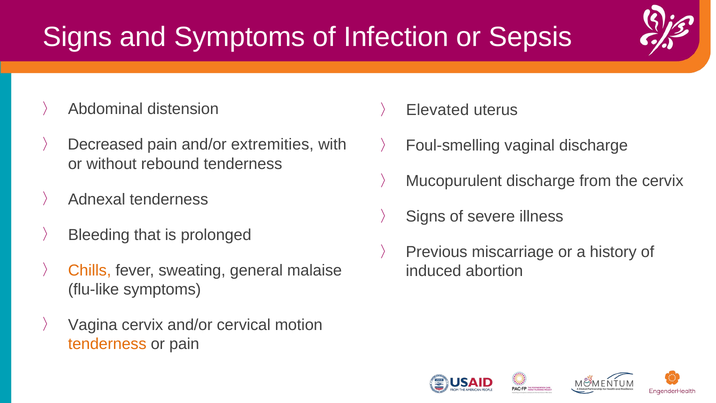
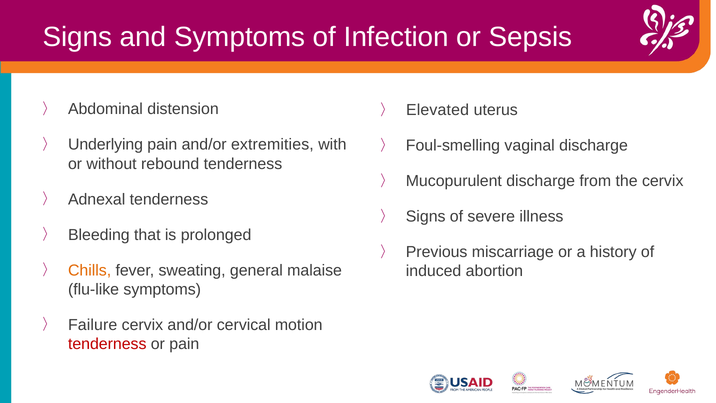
Decreased: Decreased -> Underlying (106, 145)
Vagina: Vagina -> Failure (93, 325)
tenderness colour: orange -> red (107, 344)
